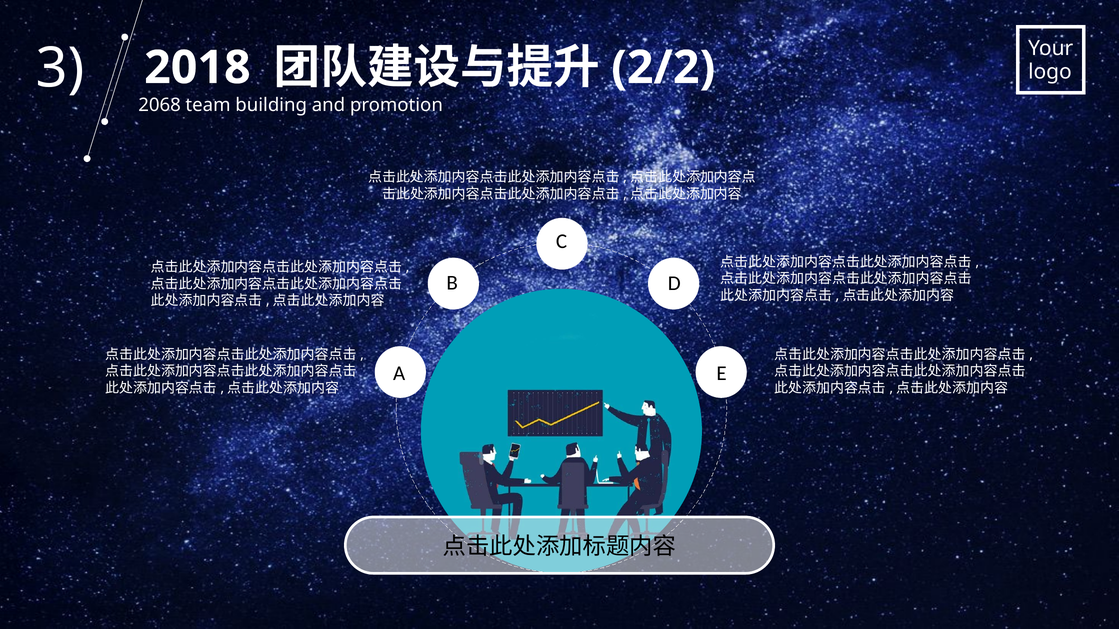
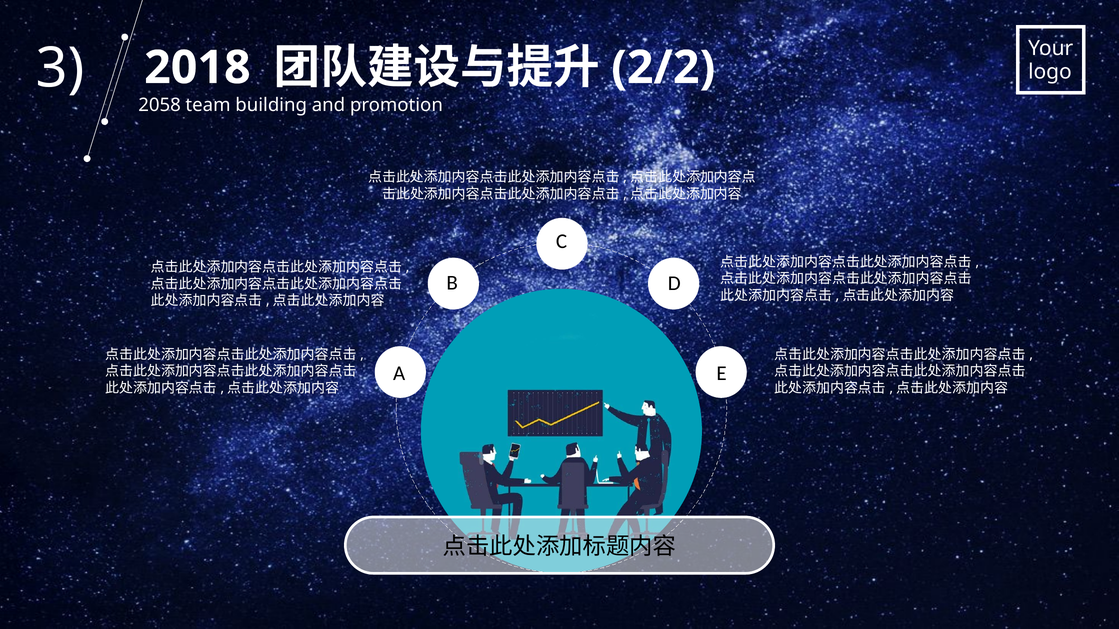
2068: 2068 -> 2058 (160, 105)
